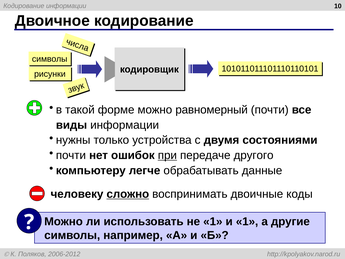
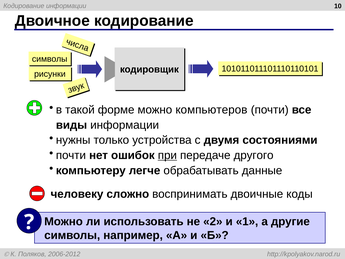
равномерный: равномерный -> компьютеров (211, 110)
сложно underline: present -> none (128, 194)
не 1: 1 -> 2 (213, 221)
